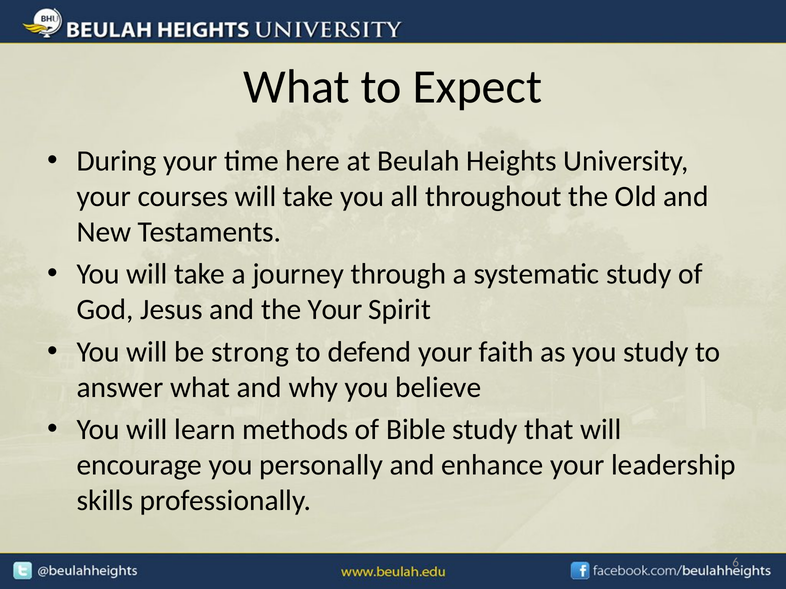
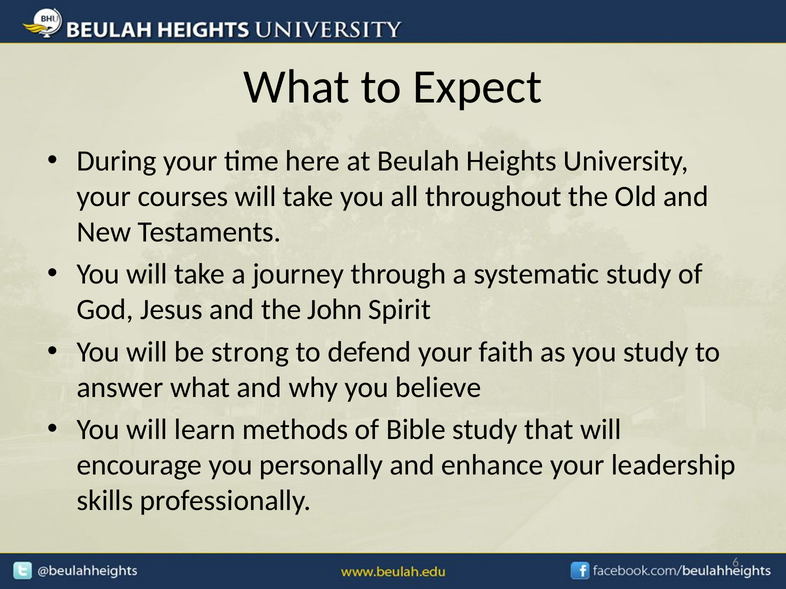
the Your: Your -> John (335, 310)
